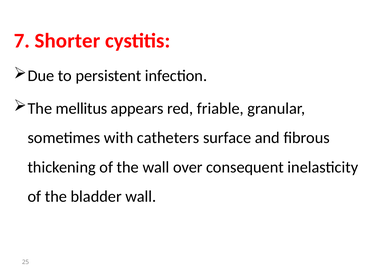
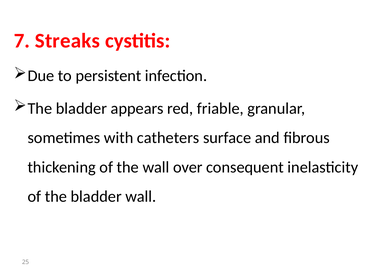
Shorter: Shorter -> Streaks (67, 41)
mellitus: mellitus -> bladder (81, 109)
